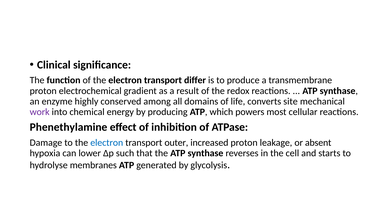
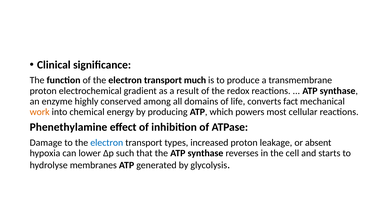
differ: differ -> much (195, 80)
site: site -> fact (291, 101)
work colour: purple -> orange (40, 112)
outer: outer -> types (176, 143)
